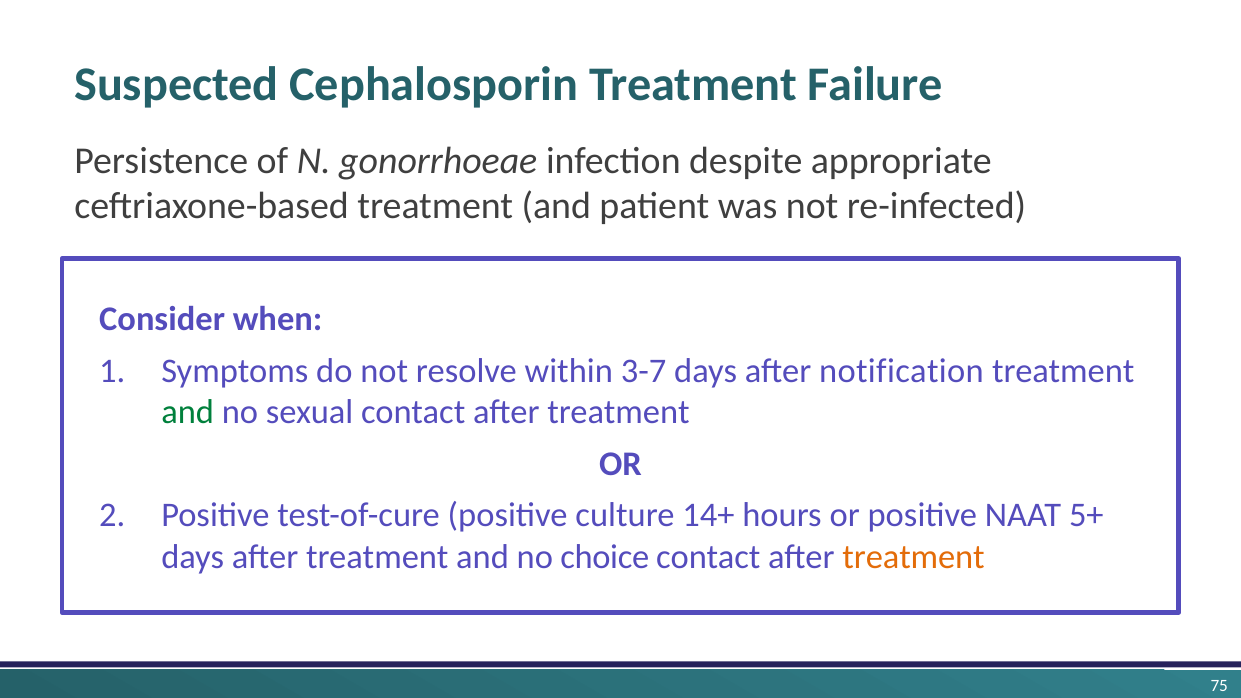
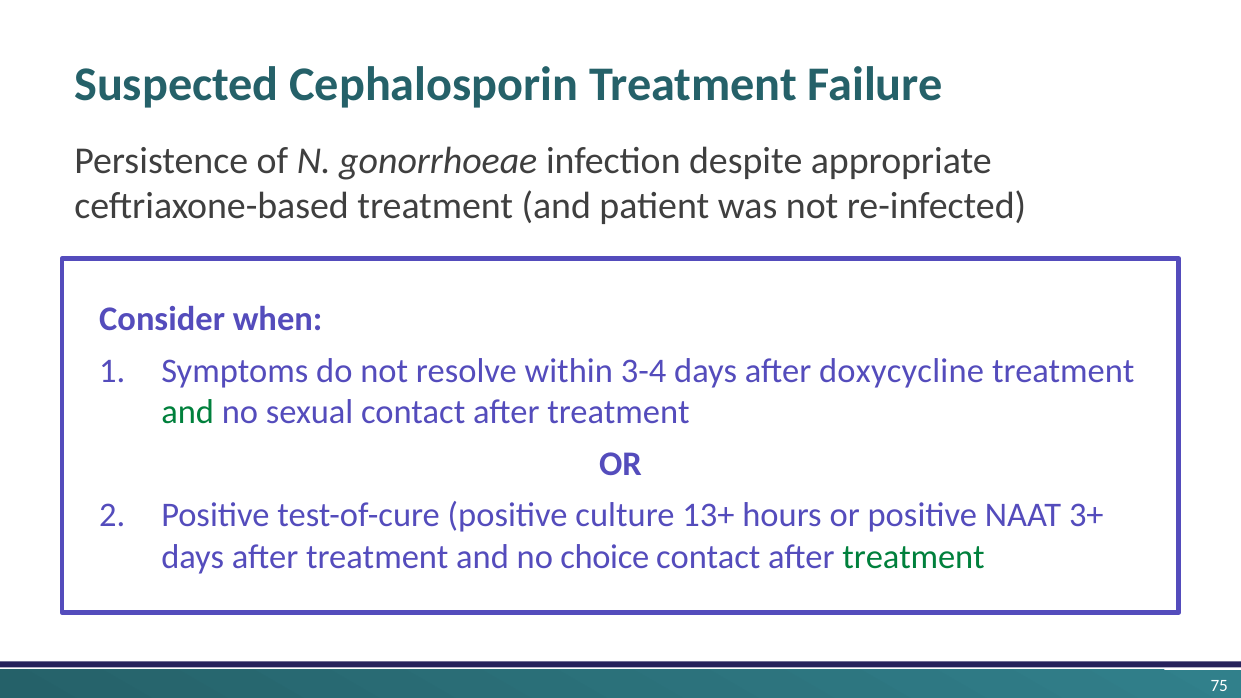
3-7: 3-7 -> 3-4 (644, 371)
notification: notification -> doxycycline (902, 371)
14+: 14+ -> 13+ (708, 516)
5+: 5+ -> 3+ (1086, 516)
treatment colour: orange -> green (914, 557)
